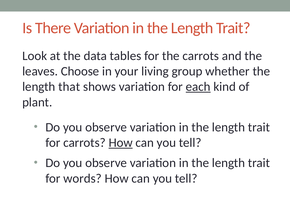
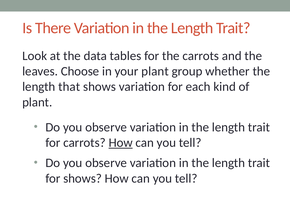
your living: living -> plant (155, 71)
each underline: present -> none (198, 87)
for words: words -> shows (83, 179)
